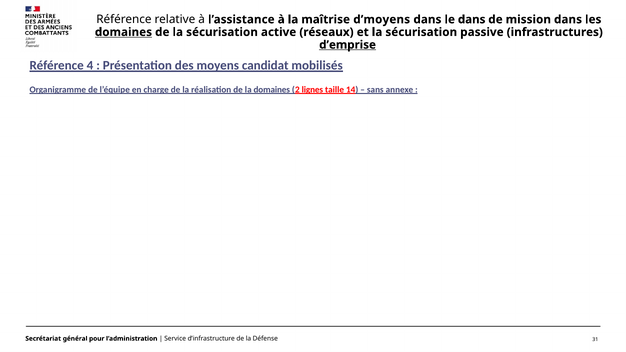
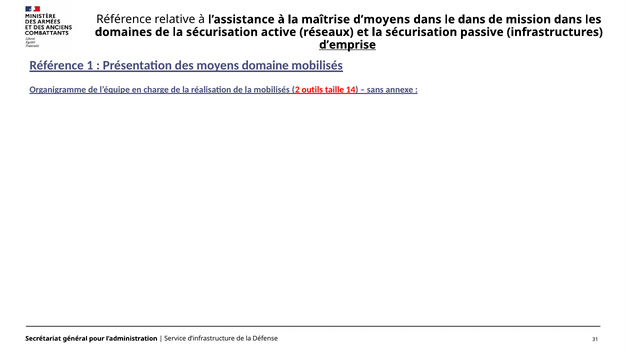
domaines underline: present -> none (123, 32)
4: 4 -> 1 (90, 66)
candidat: candidat -> domaine (265, 66)
la domaines: domaines -> mobilisés (272, 90)
lignes: lignes -> outils (312, 90)
